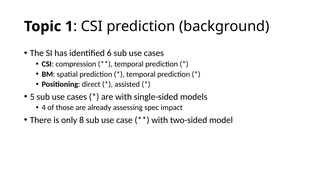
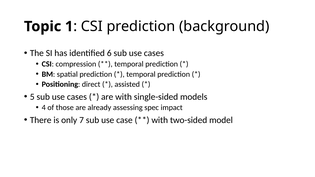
8: 8 -> 7 (82, 120)
